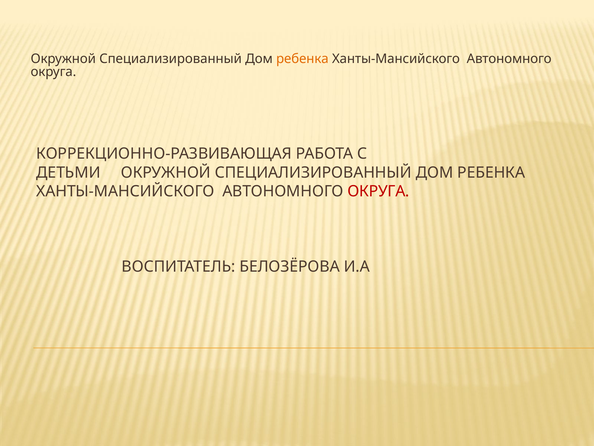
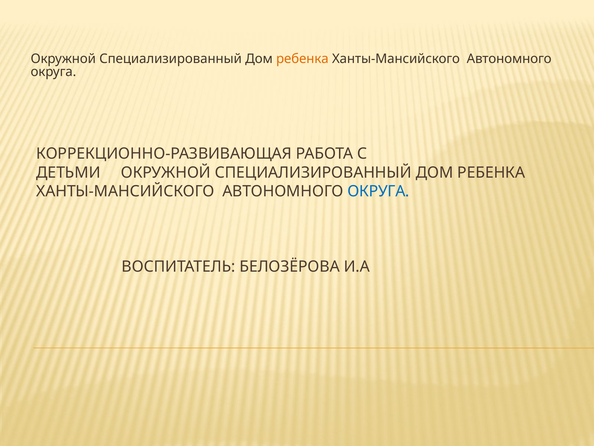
ОКРУГА colour: red -> blue (378, 191)
